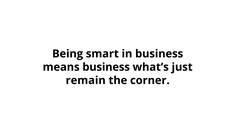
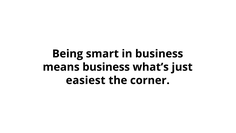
remain: remain -> easiest (86, 80)
